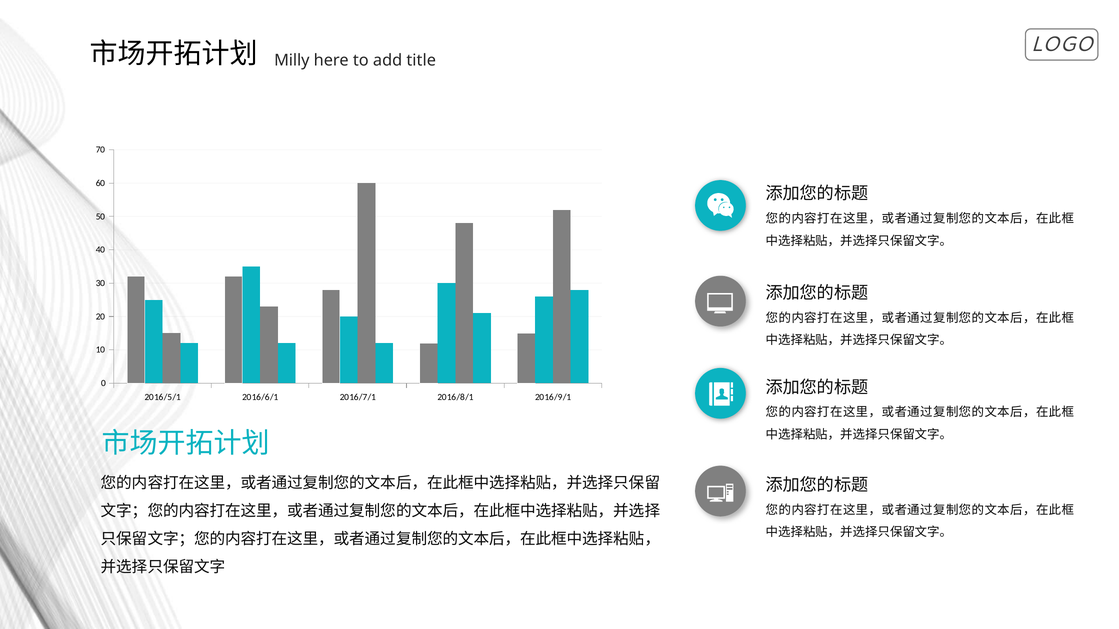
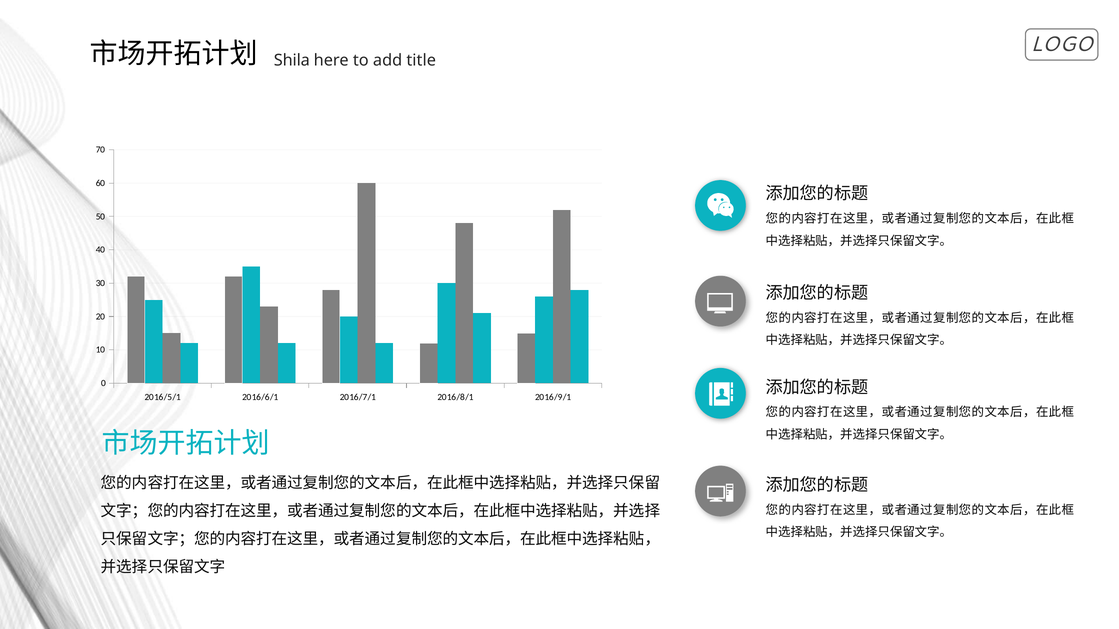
Milly: Milly -> Shila (292, 60)
